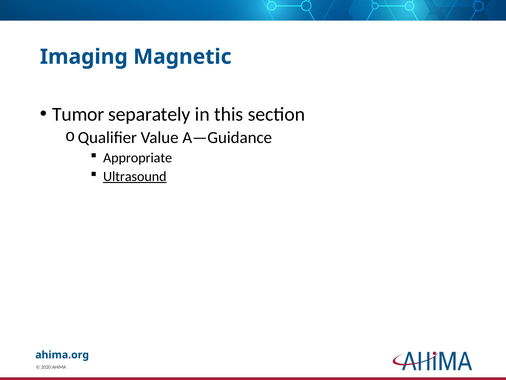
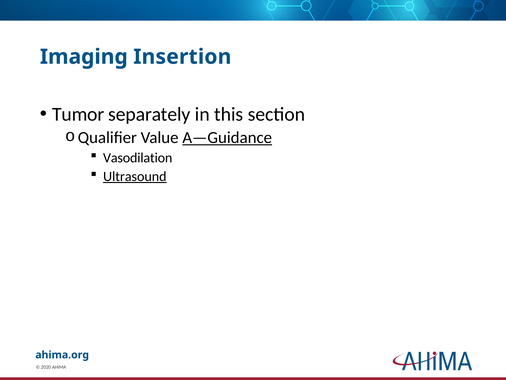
Magnetic: Magnetic -> Insertion (182, 57)
A—Guidance underline: none -> present (227, 137)
Appropriate: Appropriate -> Vasodilation (138, 158)
